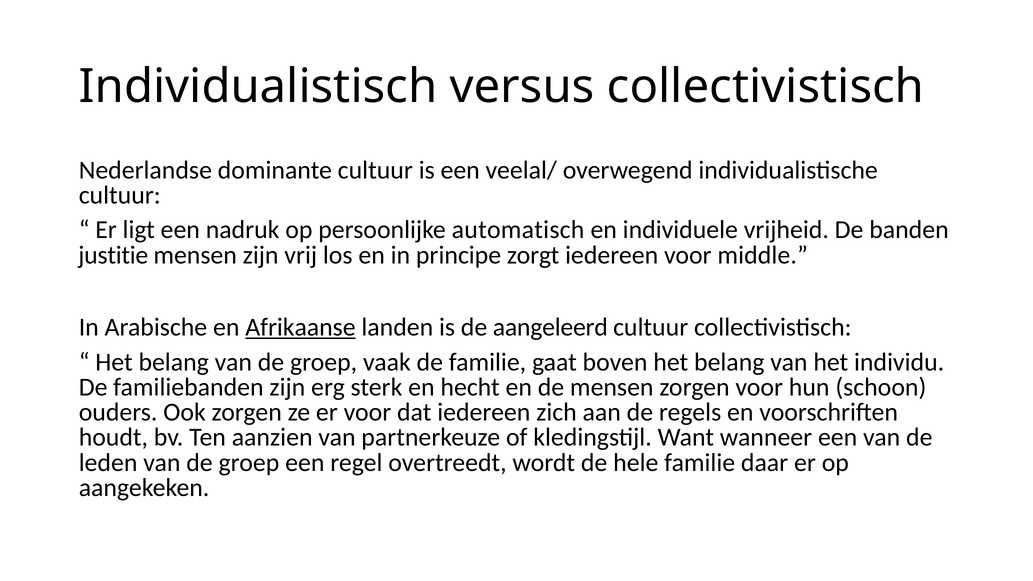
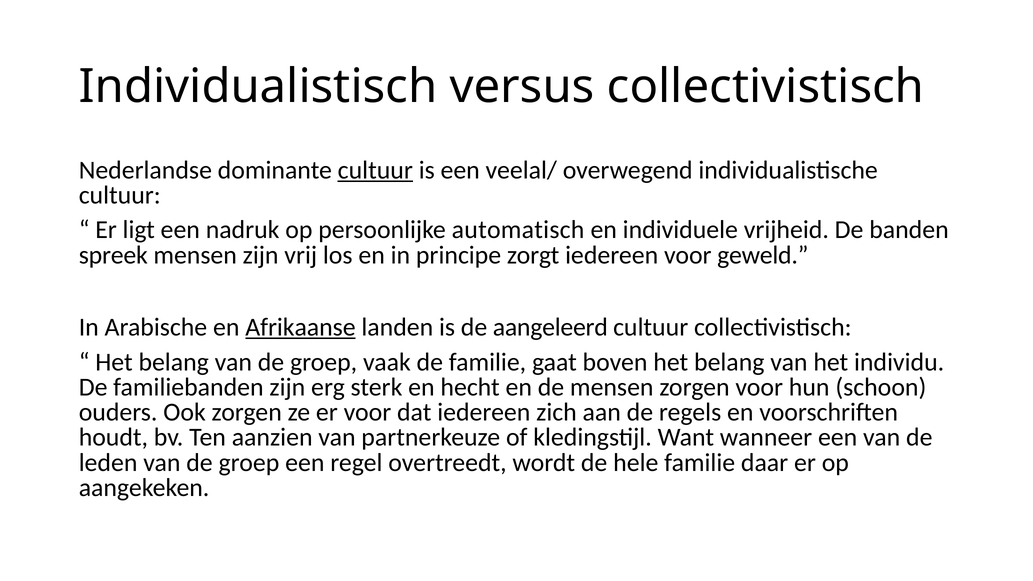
cultuur underline: none -> present (375, 170)
justitie: justitie -> spreek (113, 255)
middle: middle -> geweld (763, 255)
